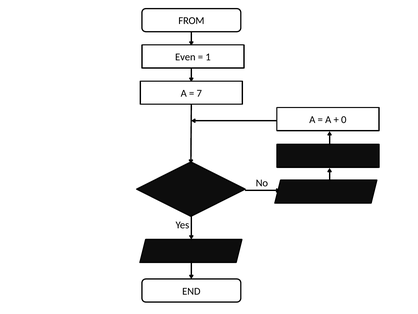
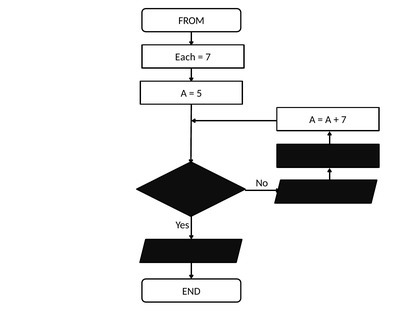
Even: Even -> Each (185, 57)
1: 1 -> 7 (208, 57)
7: 7 -> 5 (199, 93)
0: 0 -> 7 (344, 120)
